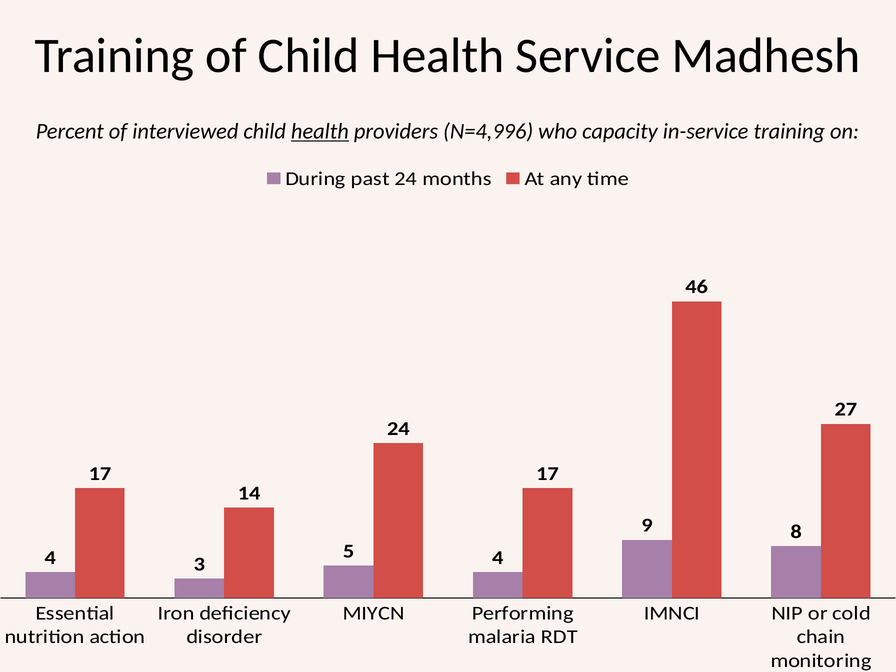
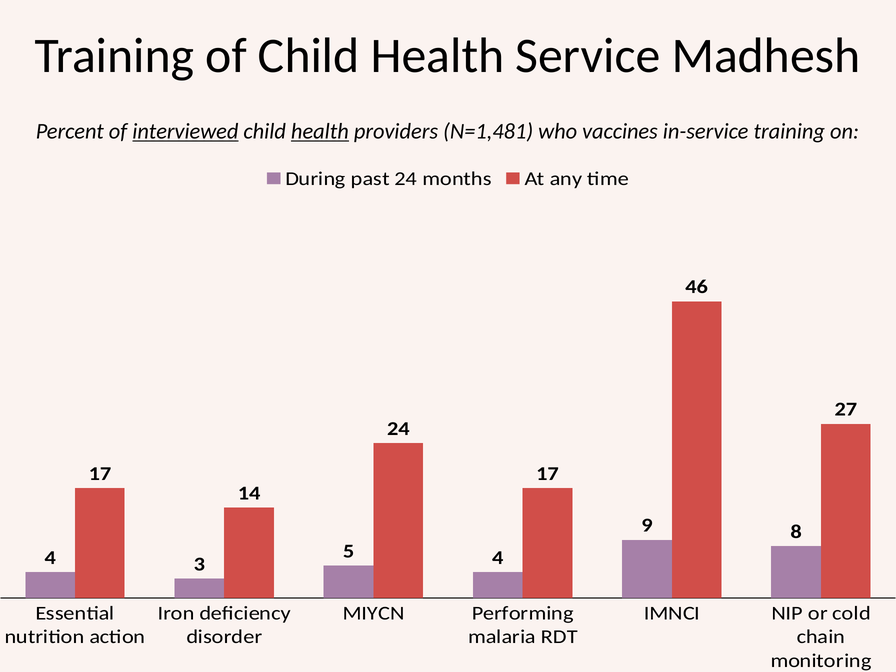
interviewed underline: none -> present (185, 131)
N=4,996: N=4,996 -> N=1,481 (488, 131)
capacity: capacity -> vaccines (620, 131)
